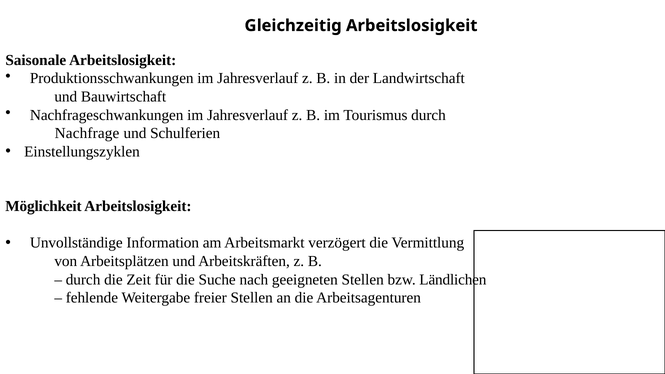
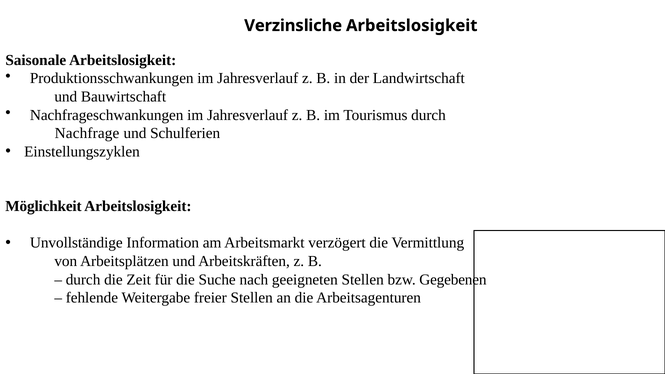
Gleichzeitig: Gleichzeitig -> Verzinsliche (293, 26)
Ländlichen: Ländlichen -> Gegebenen (453, 280)
